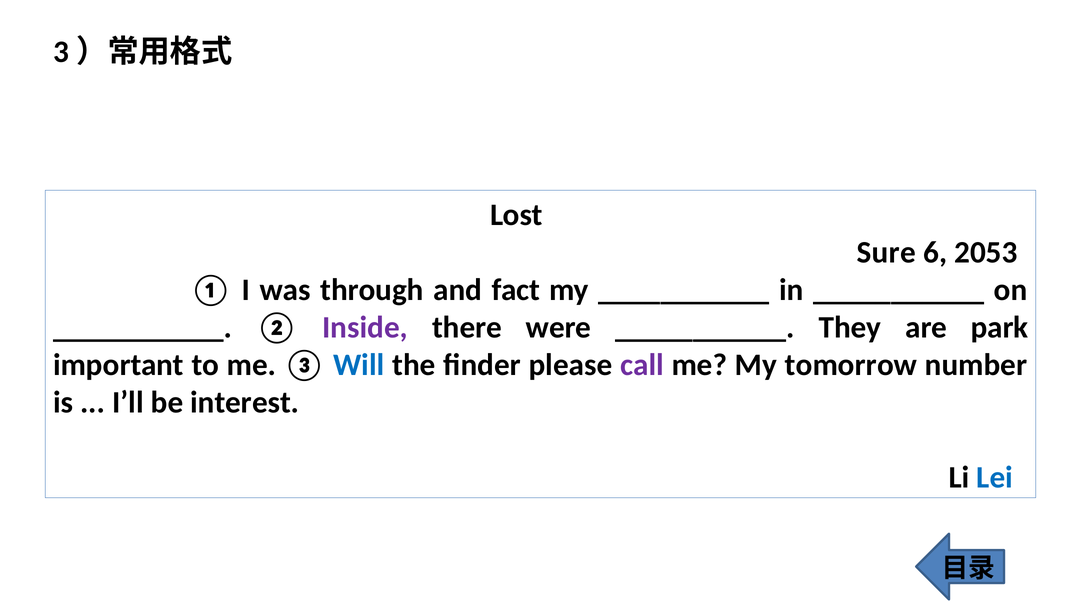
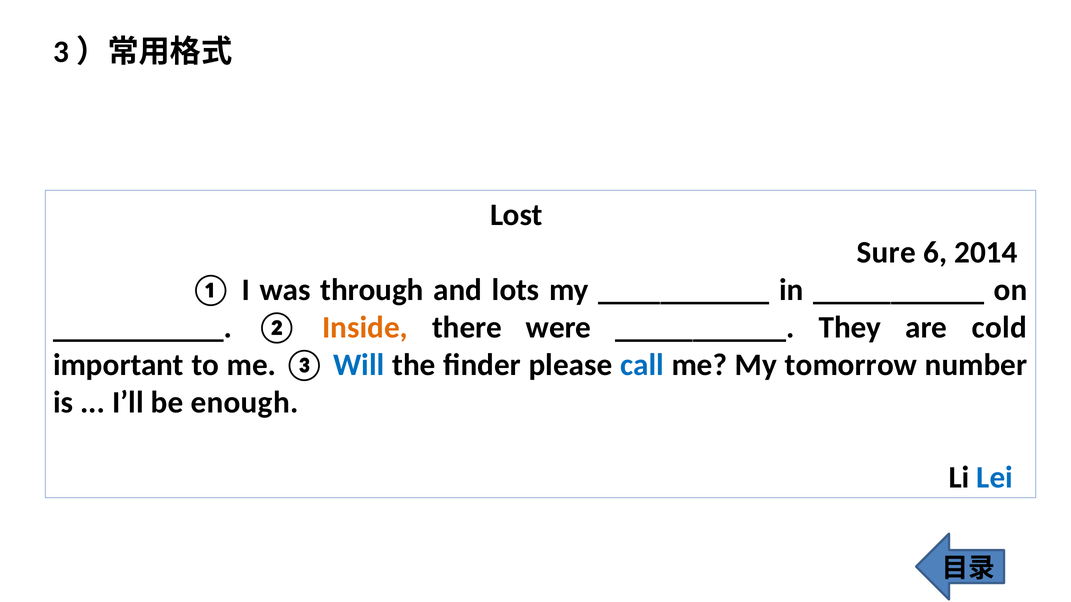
2053: 2053 -> 2014 (986, 253)
fact: fact -> lots (516, 290)
Inside colour: purple -> orange (365, 328)
park: park -> cold (999, 328)
call colour: purple -> blue (642, 365)
interest: interest -> enough (245, 403)
